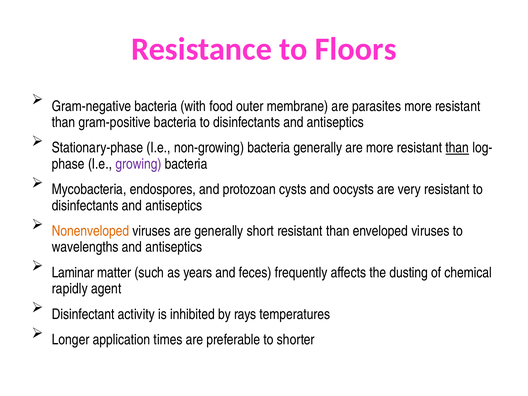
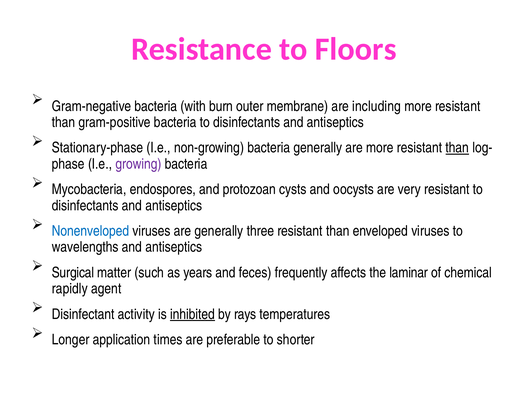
food: food -> burn (221, 106)
parasites: parasites -> including (377, 106)
Nonenveloped colour: orange -> blue (90, 231)
short: short -> three (260, 231)
Laminar: Laminar -> Surgical (73, 273)
dusting: dusting -> laminar (409, 273)
inhibited underline: none -> present (193, 314)
